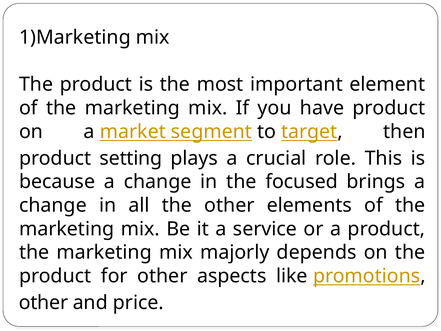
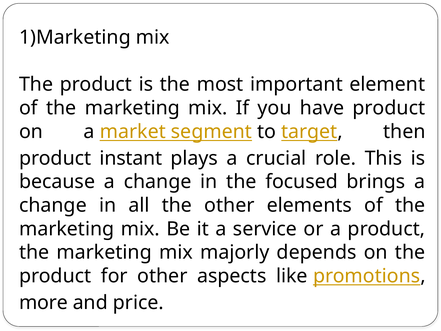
setting: setting -> instant (131, 158)
other: other -> more (43, 302)
